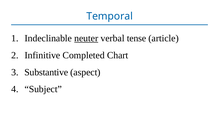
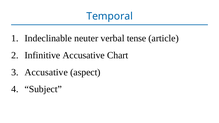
neuter underline: present -> none (86, 38)
Infinitive Completed: Completed -> Accusative (84, 55)
Substantive: Substantive -> Accusative (46, 72)
